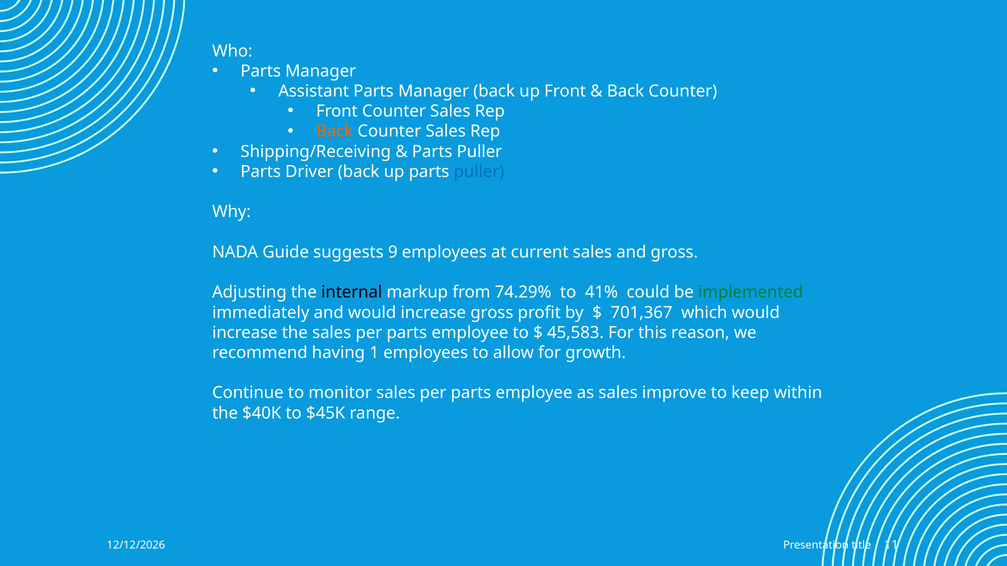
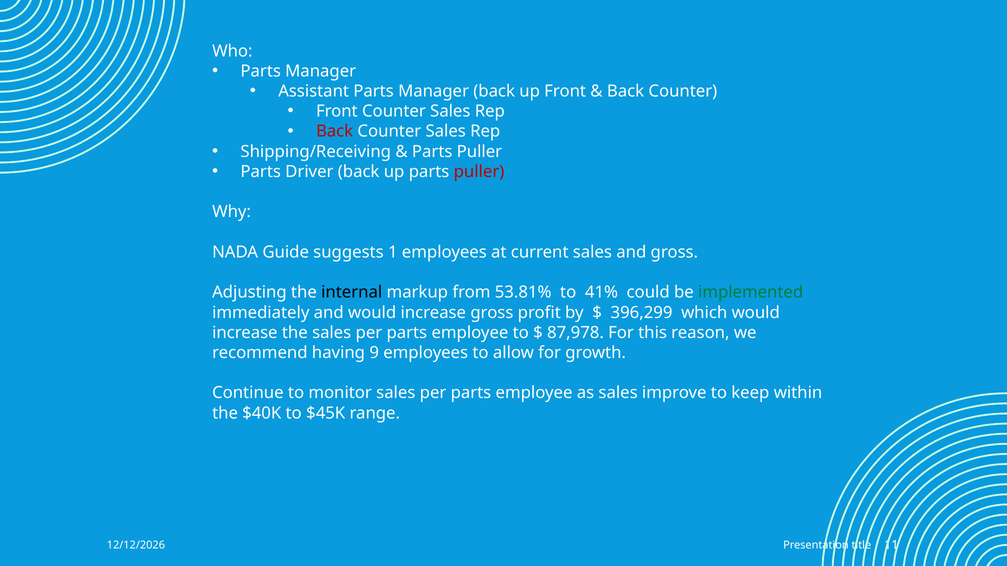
Back colour: orange -> red (335, 132)
puller colour: blue -> red (479, 172)
9: 9 -> 1 (393, 252)
74.29%: 74.29% -> 53.81% (523, 293)
701,367: 701,367 -> 396,299 (642, 313)
45,583: 45,583 -> 87,978 (576, 333)
1: 1 -> 9 (374, 353)
